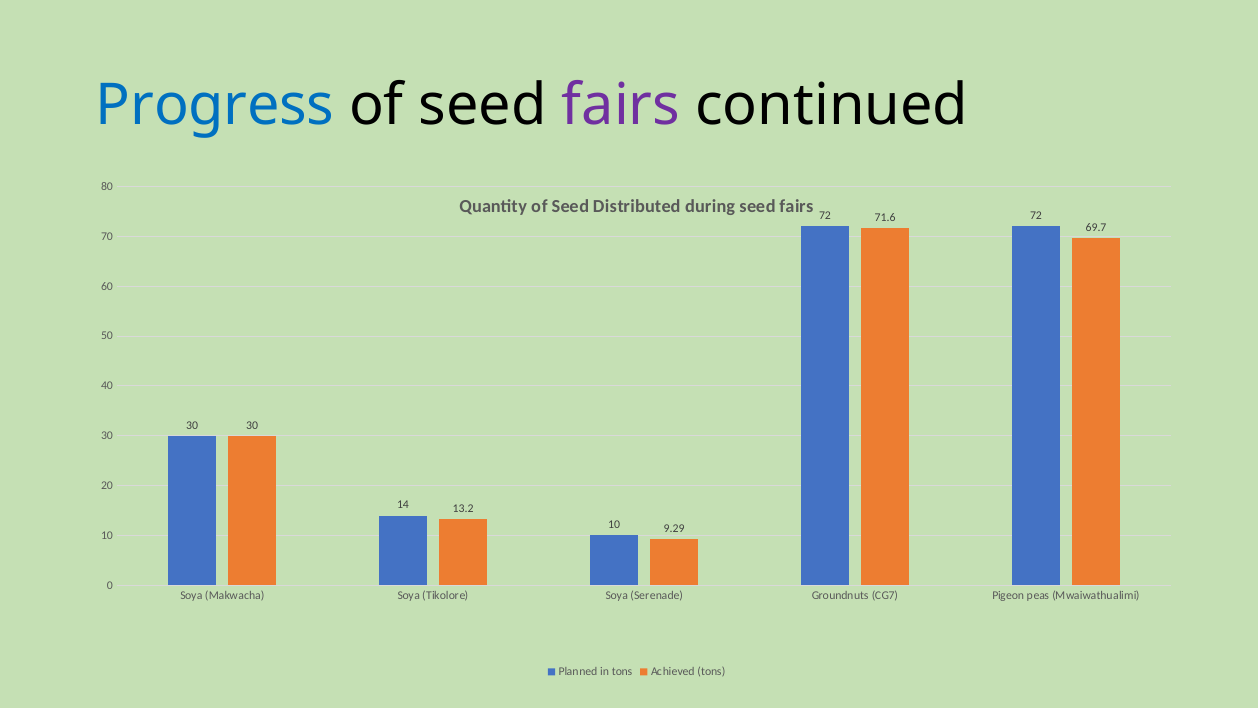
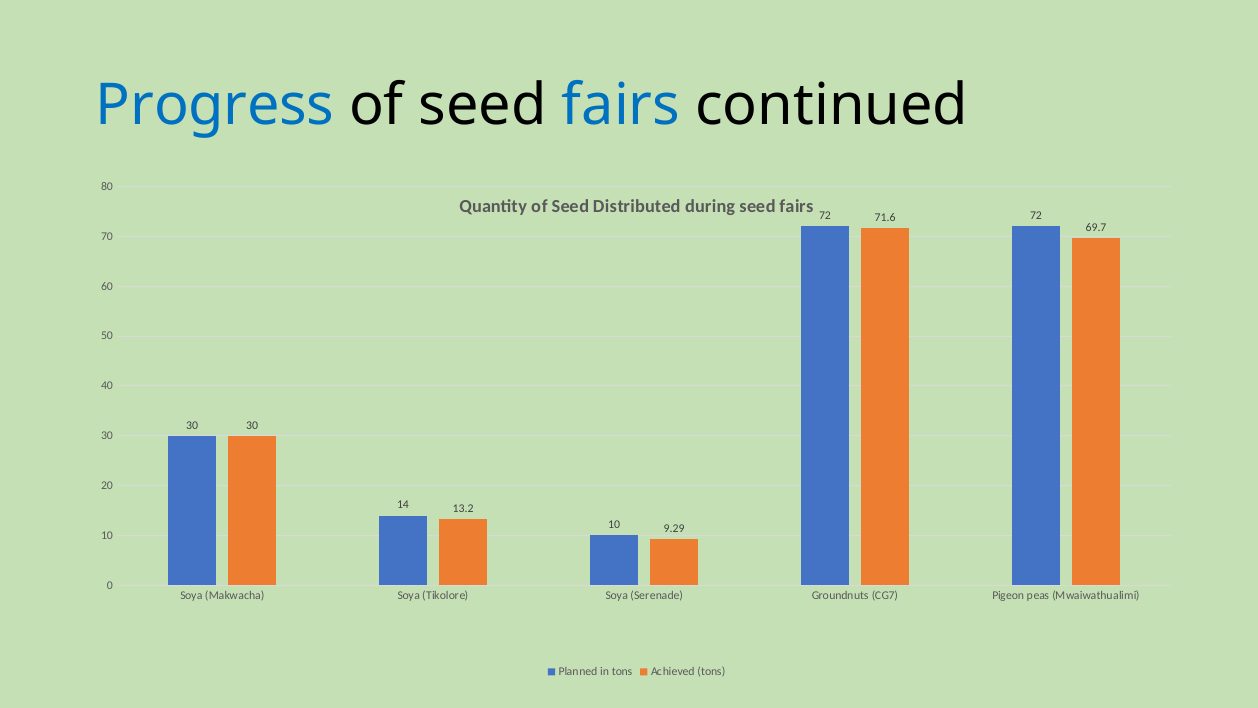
fairs colour: purple -> blue (621, 106)
